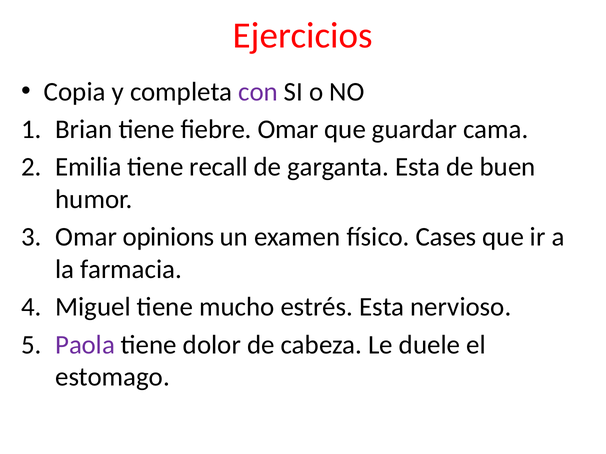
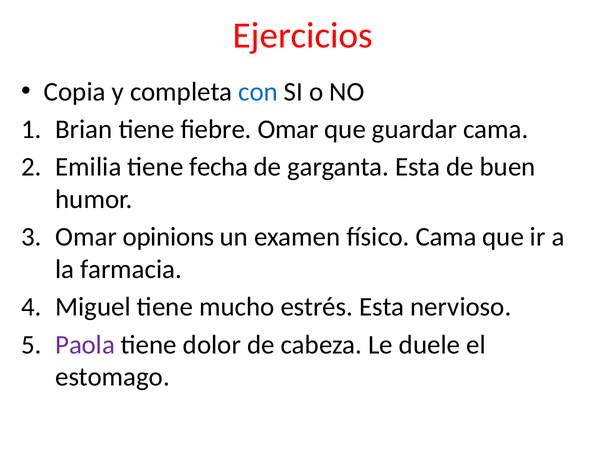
con colour: purple -> blue (258, 92)
recall: recall -> fecha (219, 167)
físico Cases: Cases -> Cama (446, 237)
